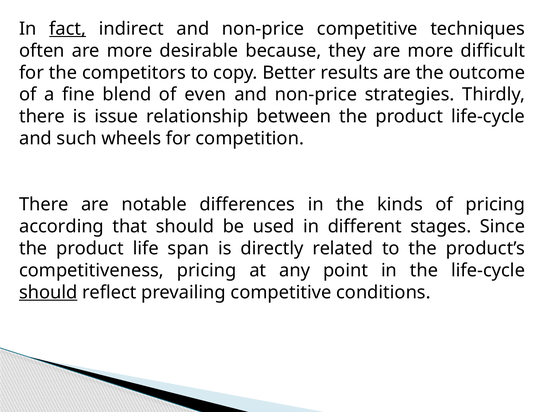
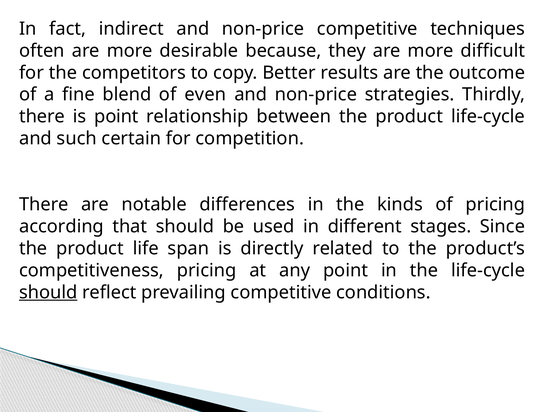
fact underline: present -> none (68, 29)
is issue: issue -> point (116, 117)
wheels: wheels -> certain (131, 138)
